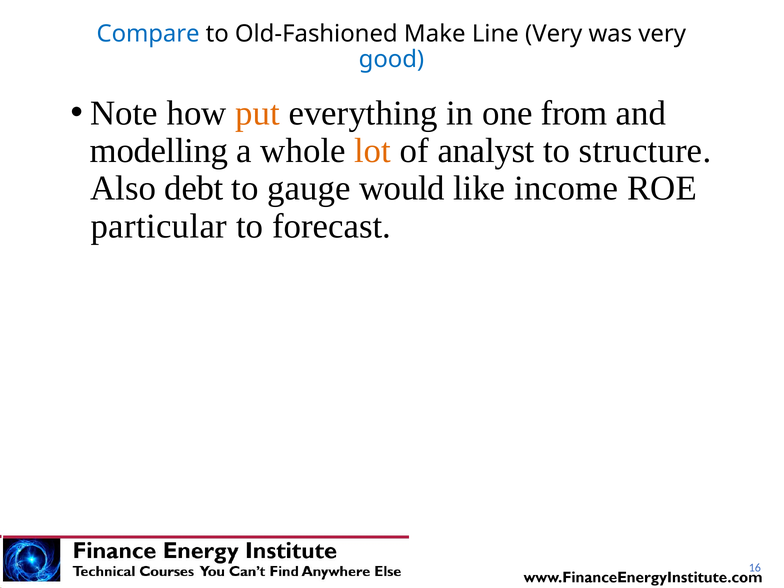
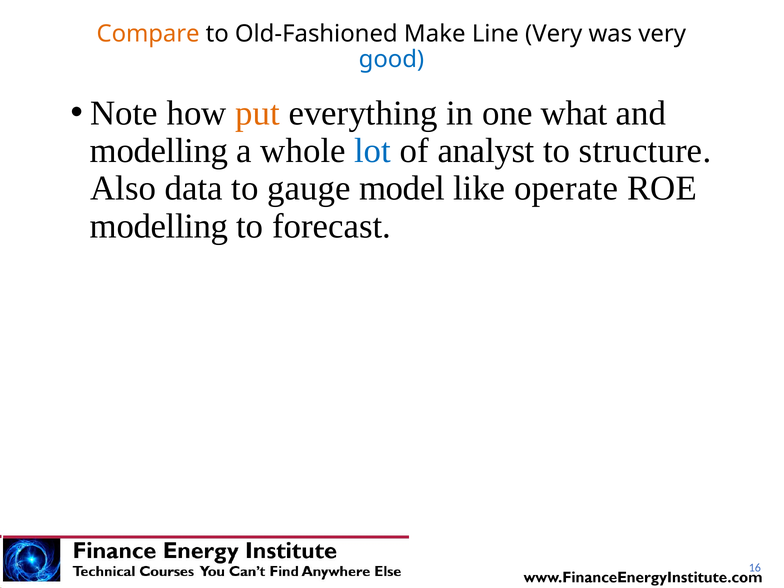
Compare colour: blue -> orange (148, 34)
from: from -> what (574, 113)
lot colour: orange -> blue (373, 151)
debt: debt -> data (194, 188)
would: would -> model (402, 188)
income: income -> operate (566, 188)
particular: particular -> modelling (159, 226)
